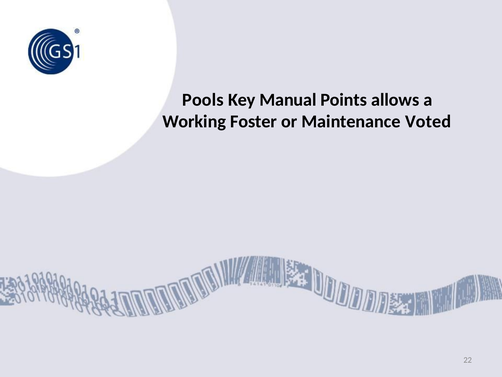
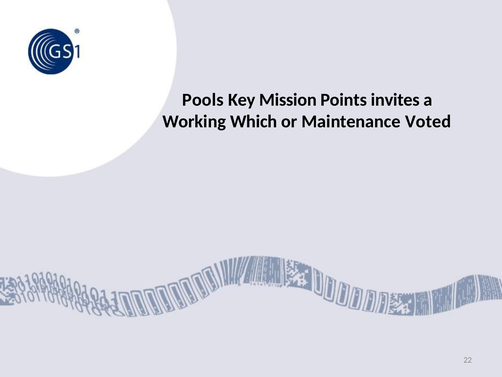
Manual: Manual -> Mission (288, 100)
allows: allows -> invites (395, 100)
Foster: Foster -> Which (254, 121)
